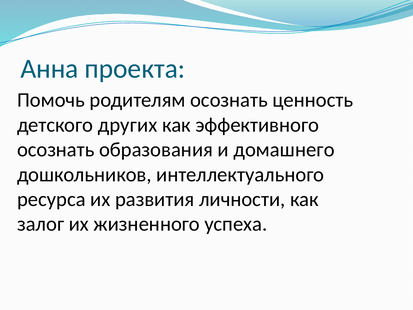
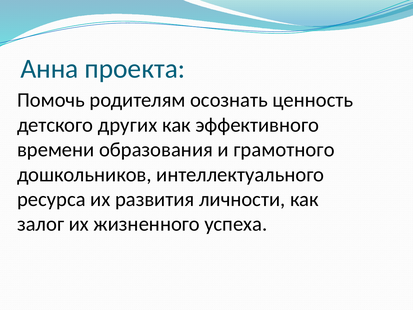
осознать: осознать -> времени (56, 150)
домашнего: домашнего -> грамотного (284, 150)
